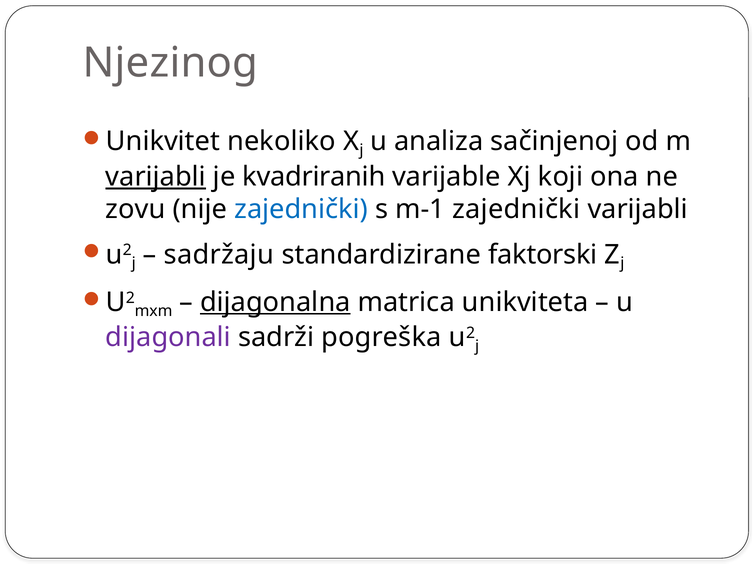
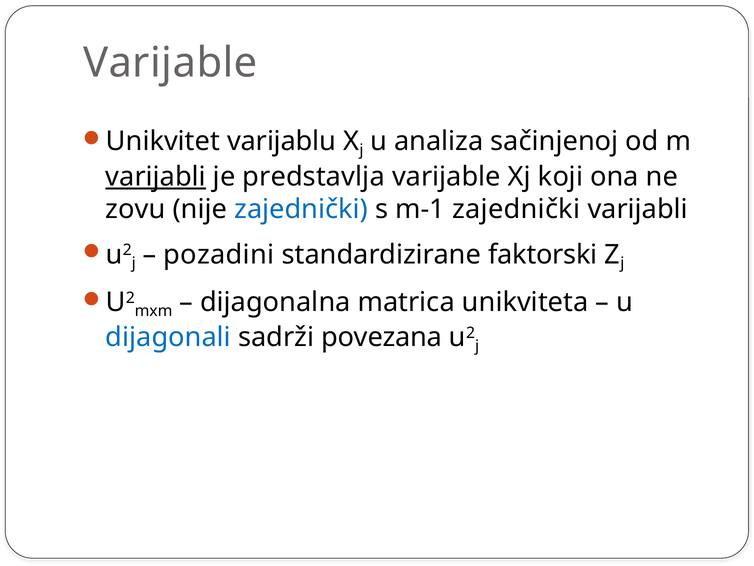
Njezinog: Njezinog -> Varijable (170, 63)
nekoliko: nekoliko -> varijablu (282, 141)
kvadriranih: kvadriranih -> predstavlja (314, 177)
sadržaju: sadržaju -> pozadini (219, 254)
dijagonalna underline: present -> none (275, 302)
dijagonali colour: purple -> blue (168, 337)
pogreška: pogreška -> povezana (382, 337)
